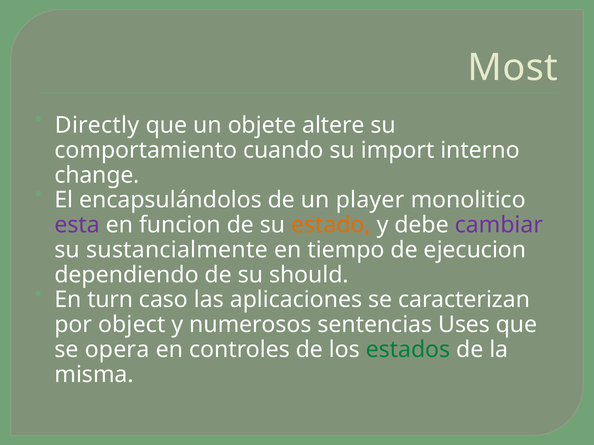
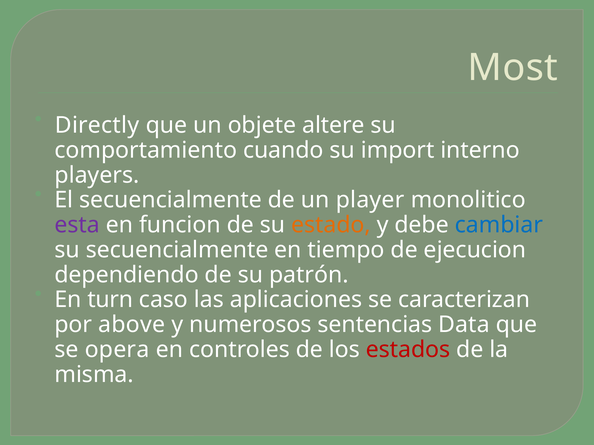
change: change -> players (97, 175)
El encapsulándolos: encapsulándolos -> secuencialmente (171, 200)
cambiar colour: purple -> blue (499, 225)
su sustancialmente: sustancialmente -> secuencialmente (177, 250)
should: should -> patrón (309, 275)
object: object -> above (132, 325)
Uses: Uses -> Data (464, 325)
estados colour: green -> red (408, 350)
